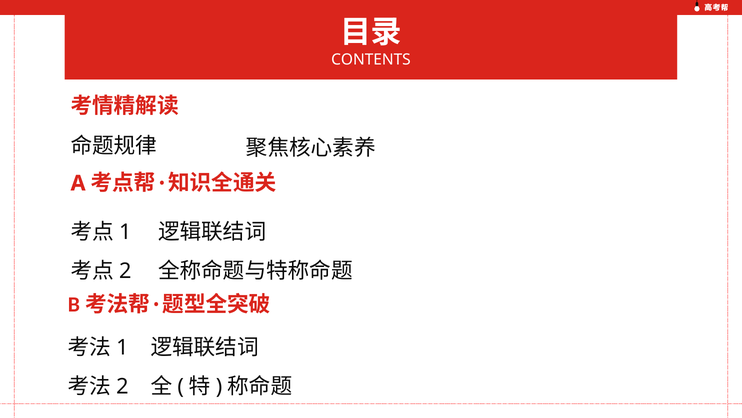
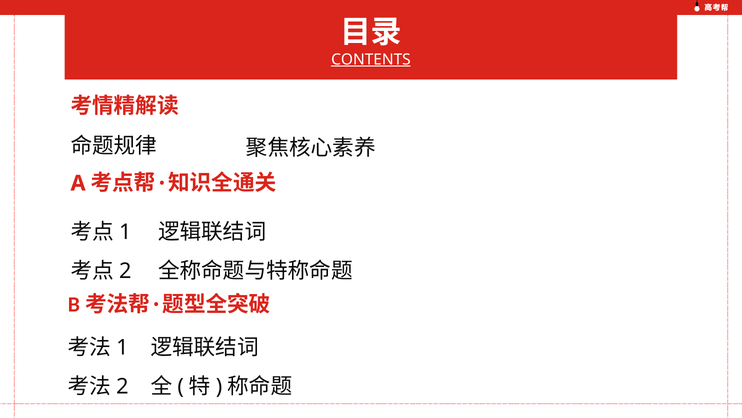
CONTENTS underline: none -> present (371, 59)
